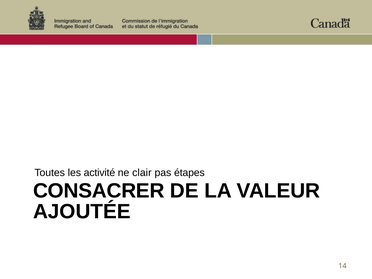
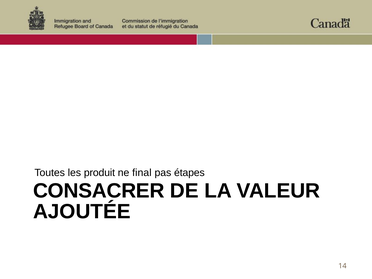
activité: activité -> produit (99, 173)
clair: clair -> final (142, 173)
